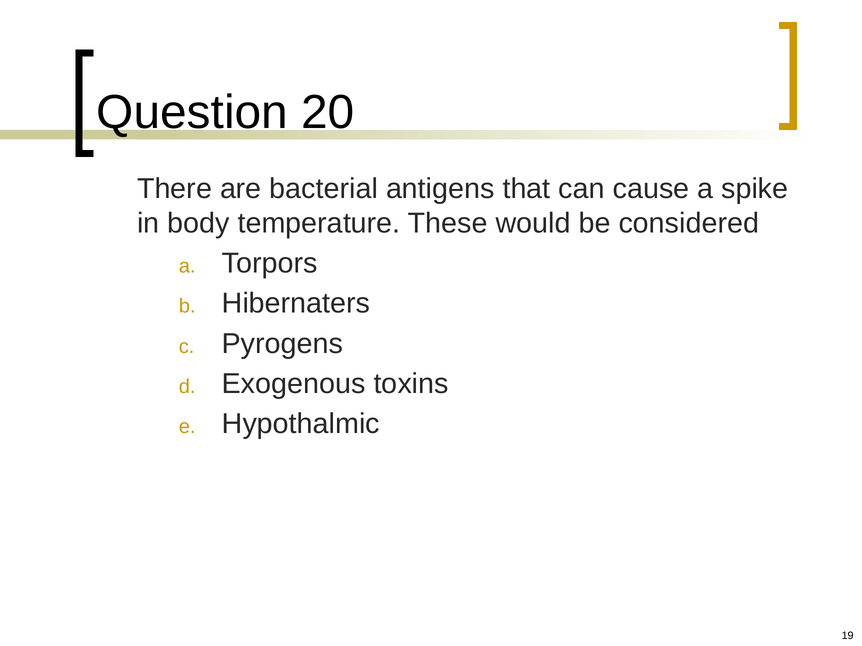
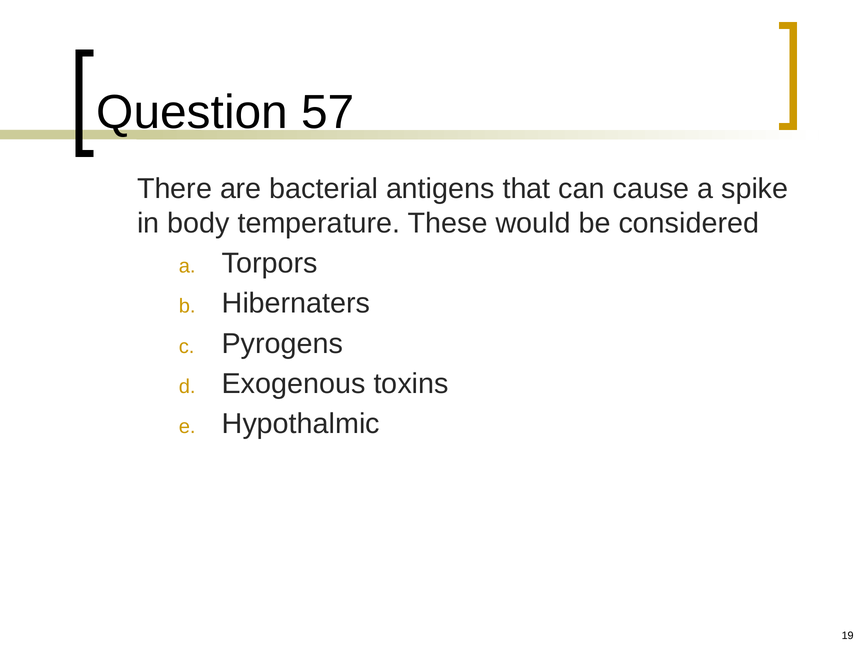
20: 20 -> 57 (328, 113)
